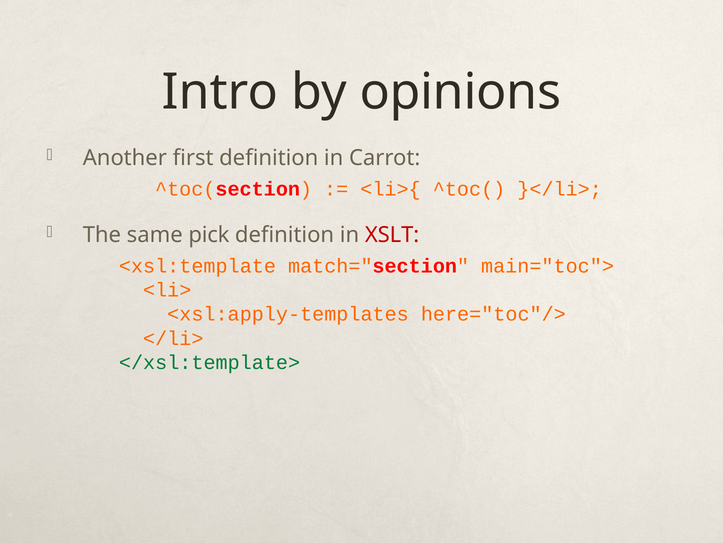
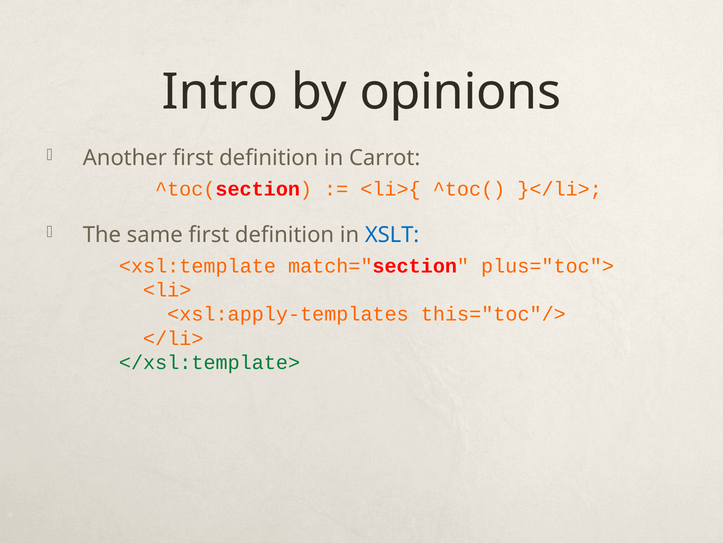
same pick: pick -> first (209, 234)
XSLT colour: red -> blue (392, 234)
main="toc">: main="toc"> -> plus="toc"> (548, 266)
here="toc"/>: here="toc"/> -> this="toc"/> (493, 314)
